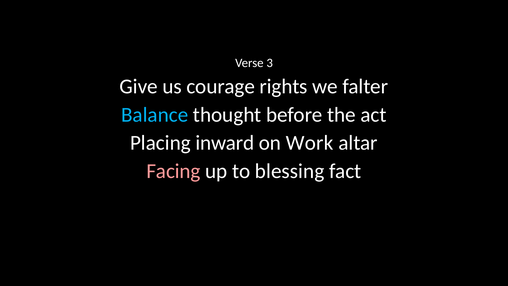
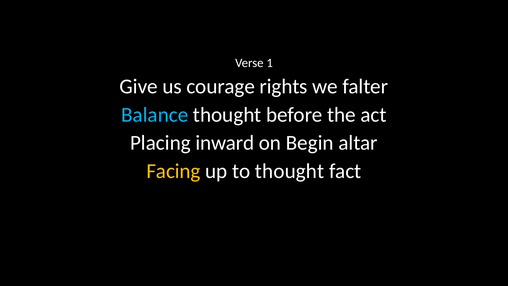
3: 3 -> 1 (270, 63)
Work: Work -> Begin (310, 143)
Facing colour: pink -> yellow (173, 171)
to blessing: blessing -> thought (290, 171)
